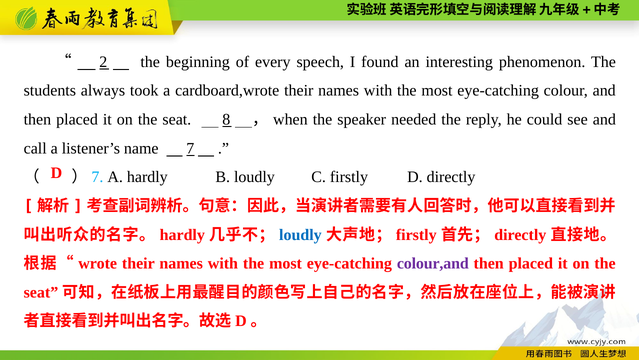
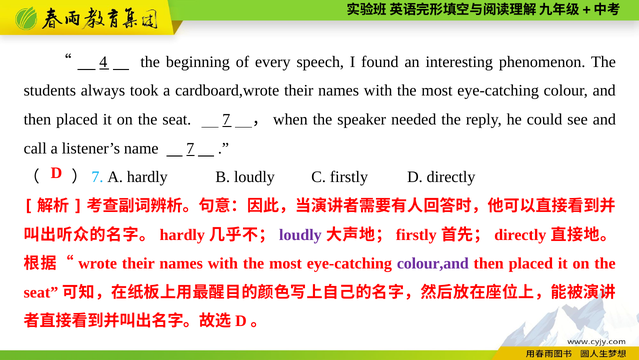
2: 2 -> 4 (103, 62)
seat 8: 8 -> 7 (226, 119)
loudly colour: blue -> purple (300, 234)
